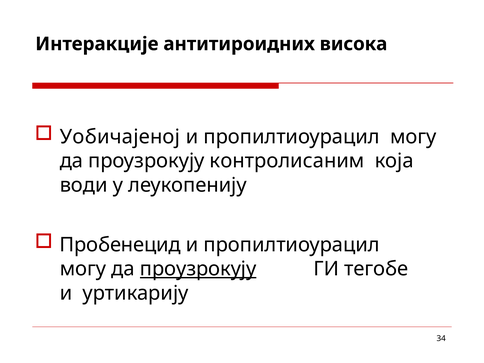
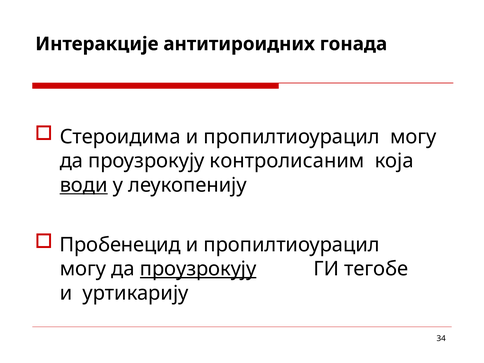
висока: висока -> гонада (353, 44)
Уобичајеној: Уобичајеној -> Стероидима (120, 137)
води underline: none -> present (84, 185)
